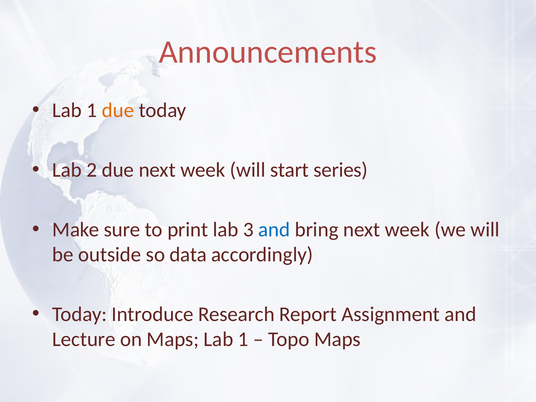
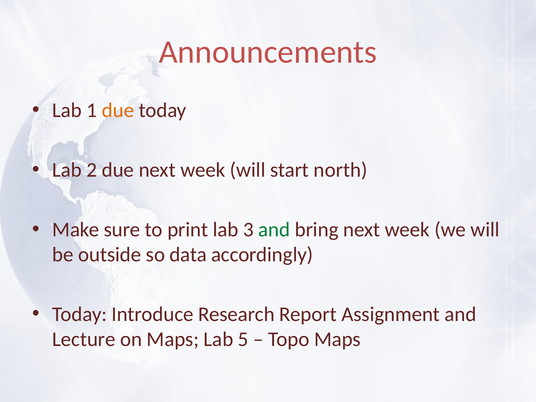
series: series -> north (341, 170)
and colour: blue -> green (274, 230)
Maps Lab 1: 1 -> 5 (243, 339)
